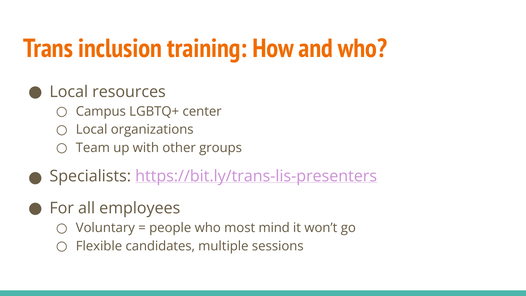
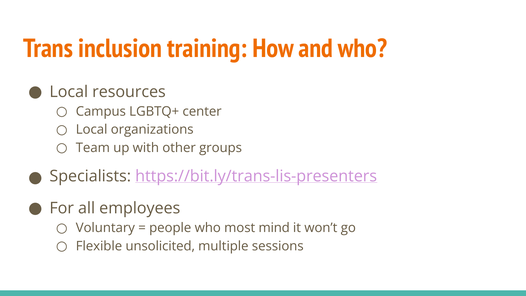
candidates: candidates -> unsolicited (160, 246)
